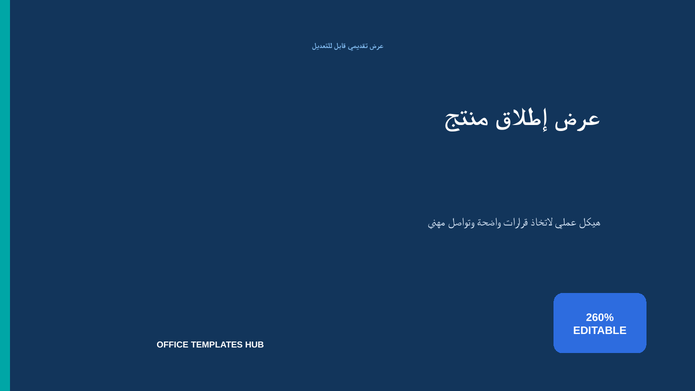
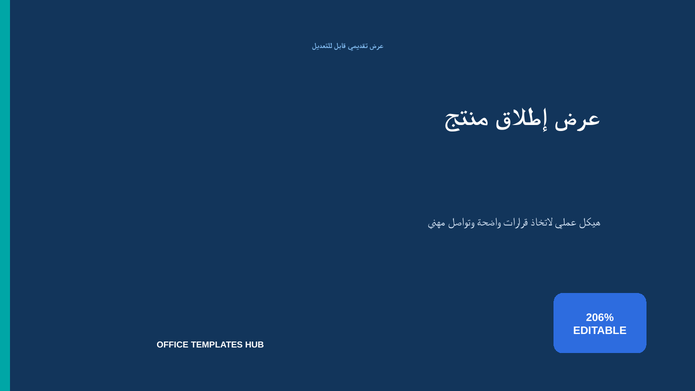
260%: 260% -> 206% (600, 318)
